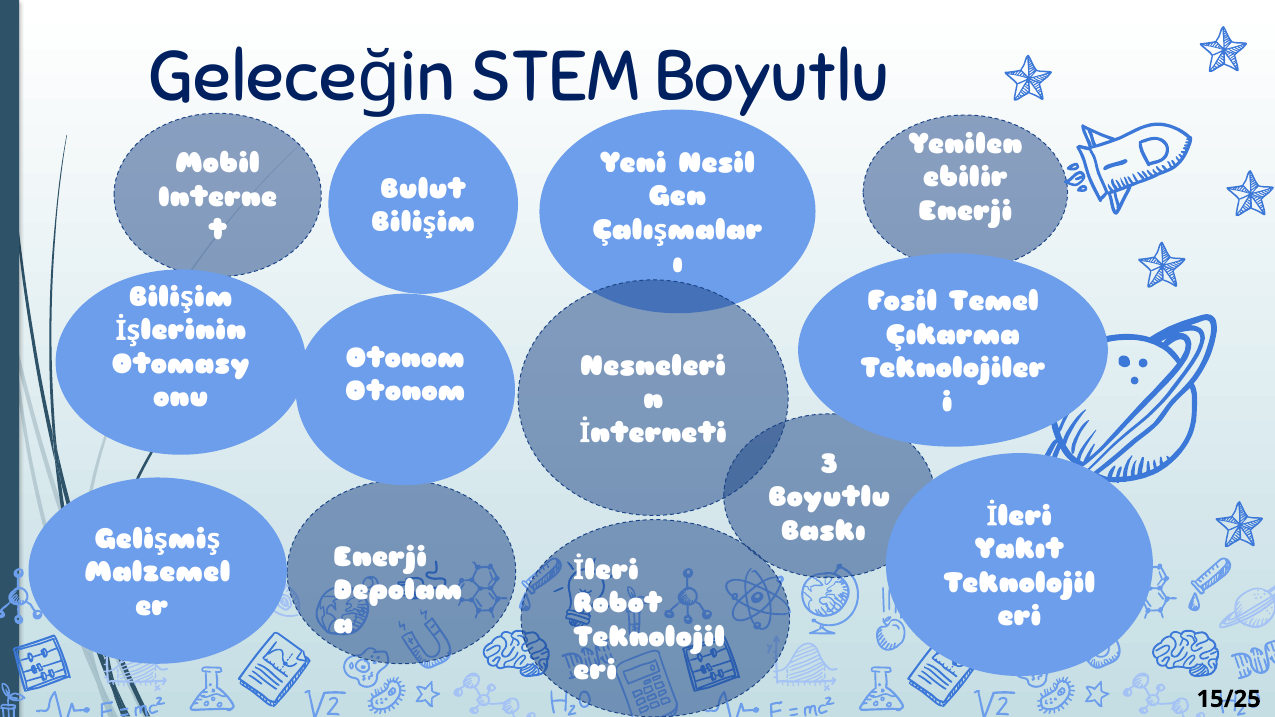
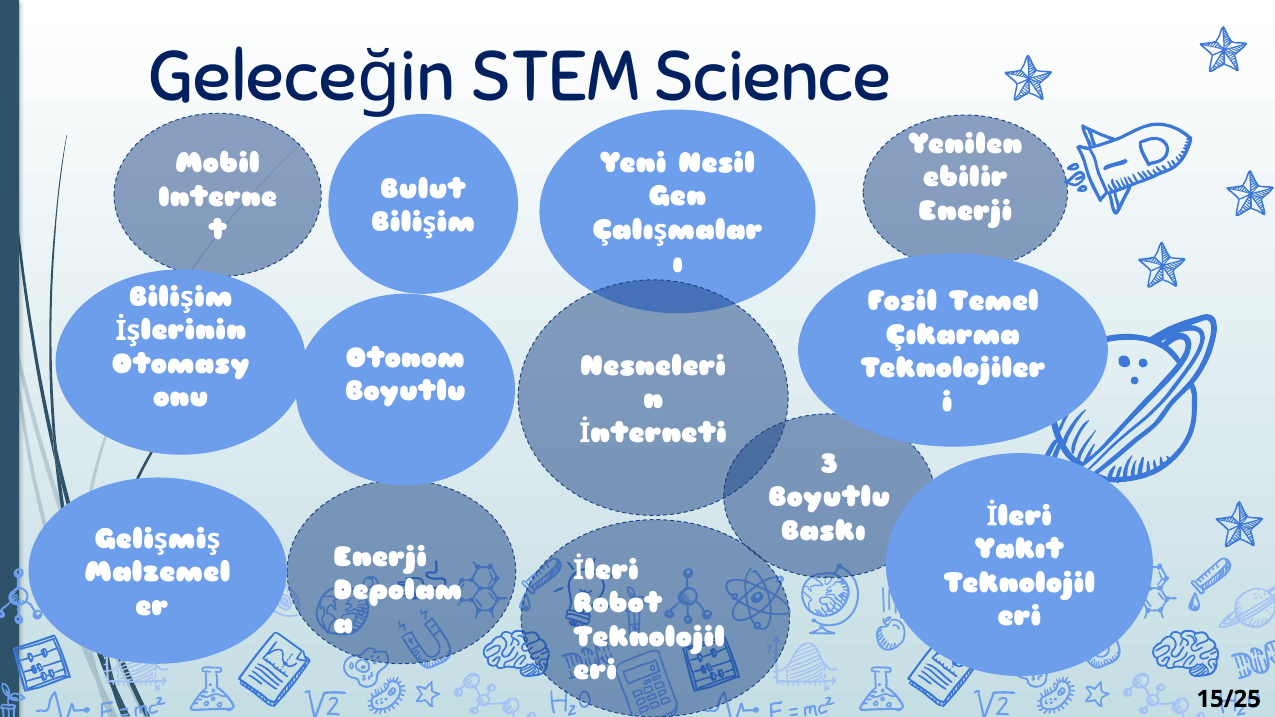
STEM Boyutlu: Boyutlu -> Science (772, 77)
Otonom: Otonom -> Boyutlu (405, 391)
